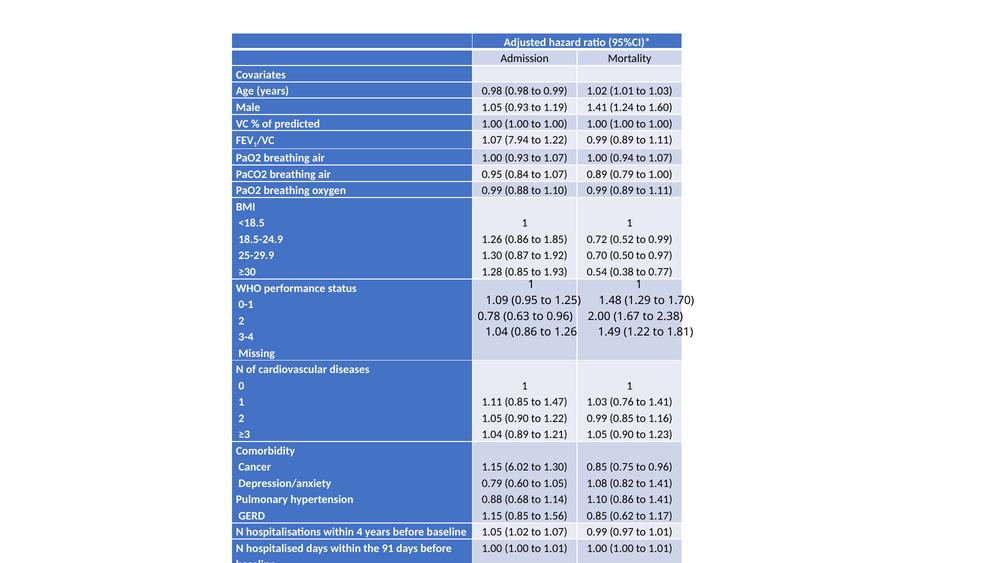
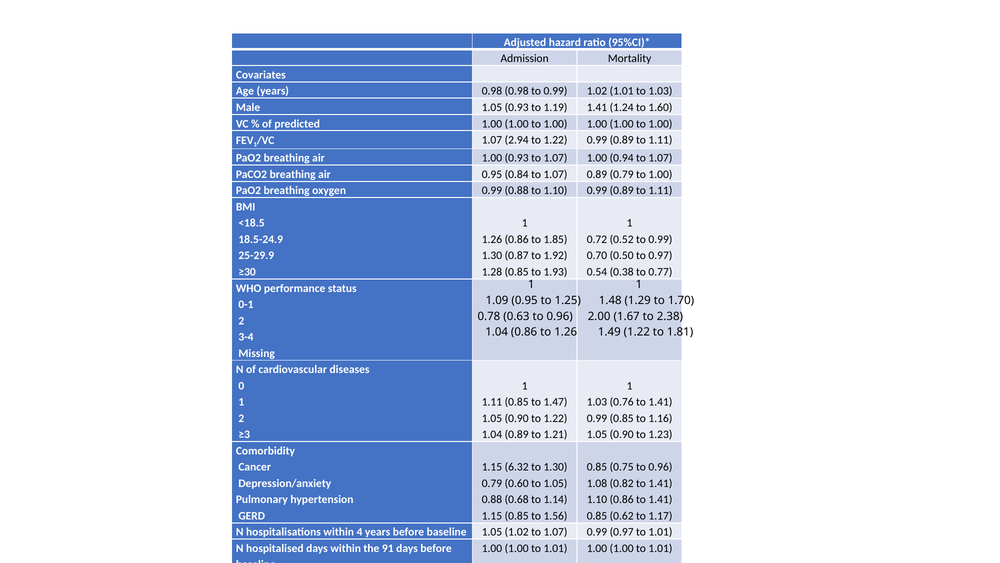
7.94: 7.94 -> 2.94 (517, 140)
6.02: 6.02 -> 6.32 (517, 467)
